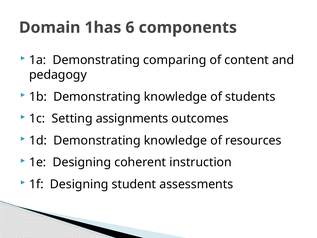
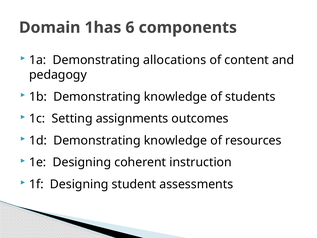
comparing: comparing -> allocations (175, 60)
